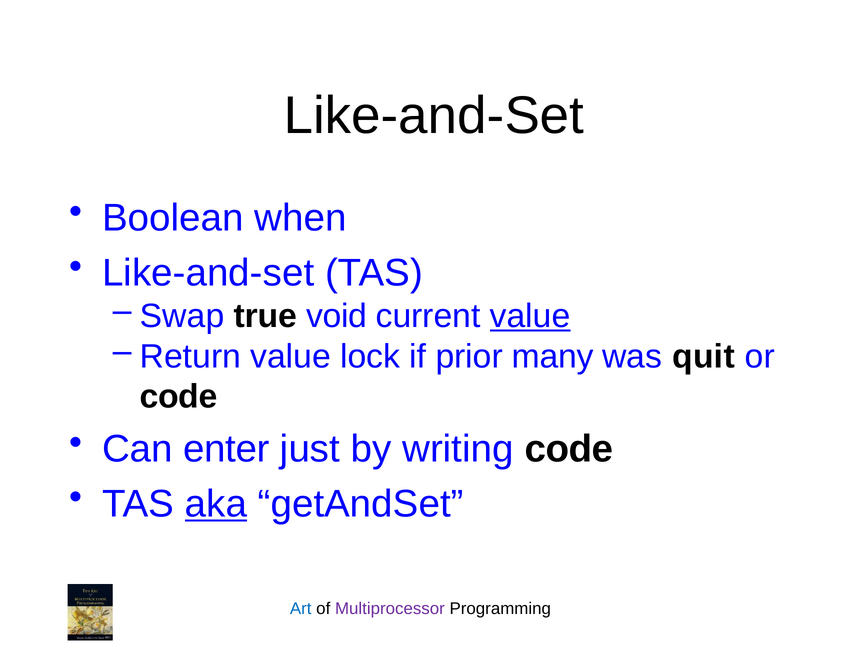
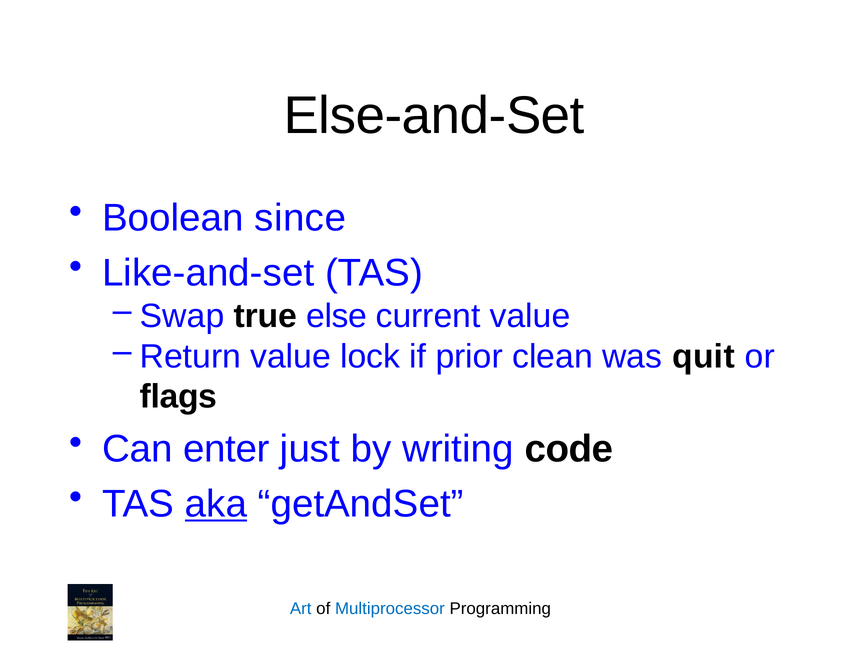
Like-and-Set: Like-and-Set -> Else-and-Set (434, 116)
when: when -> since (300, 218)
void: void -> else (337, 316)
value underline: present -> none (530, 316)
many: many -> clean (552, 356)
code: code -> flags (179, 397)
Multiprocessor colour: purple -> blue (390, 609)
